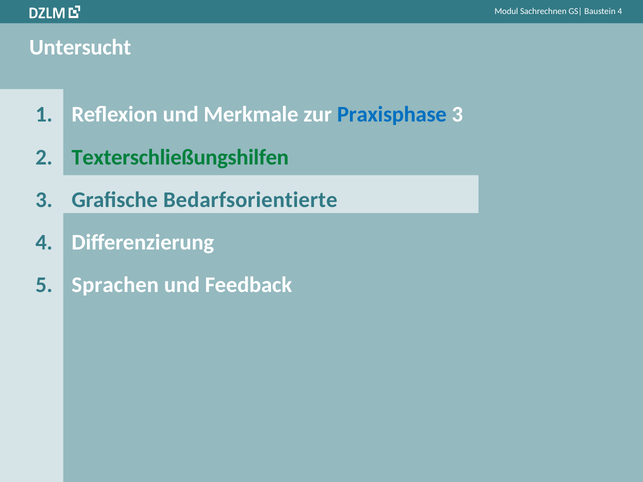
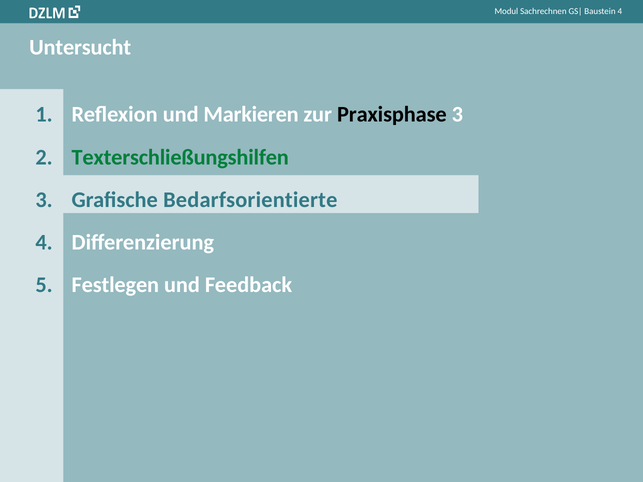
Merkmale: Merkmale -> Markieren (251, 115)
Praxisphase colour: blue -> black (392, 115)
Sprachen: Sprachen -> Festlegen (115, 285)
